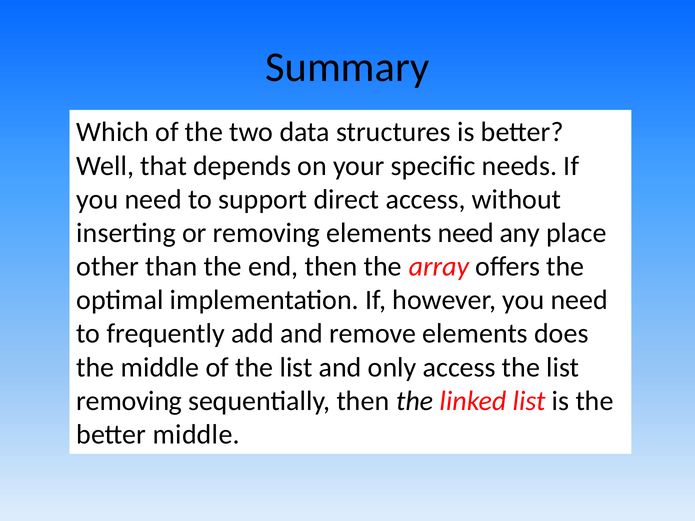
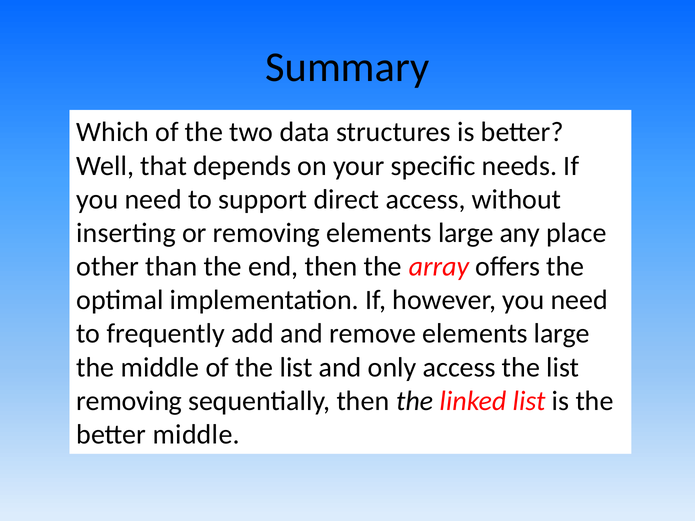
removing elements need: need -> large (466, 233)
remove elements does: does -> large (562, 334)
